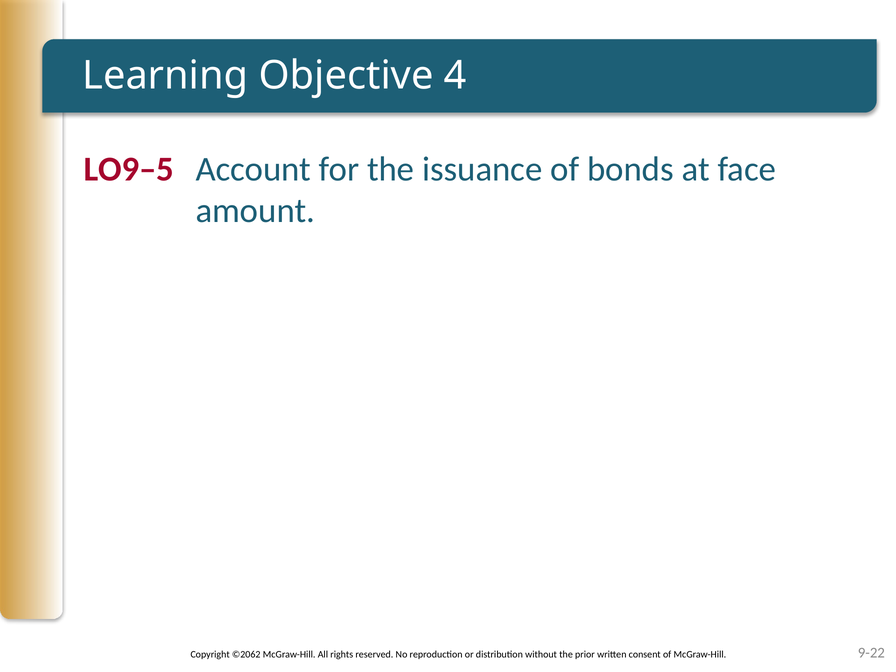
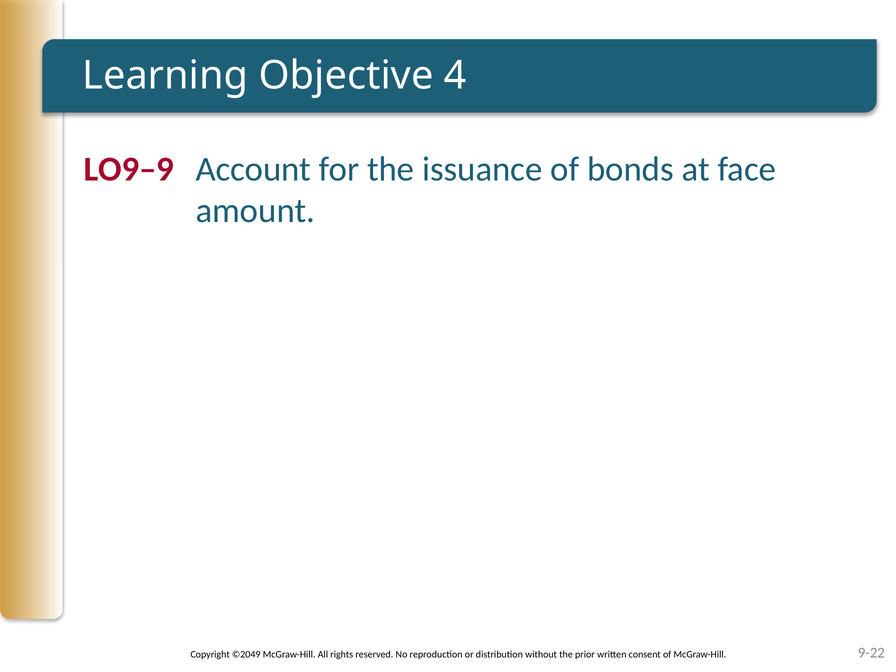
LO9–5: LO9–5 -> LO9–9 (129, 169)
©2062: ©2062 -> ©2049 (246, 654)
